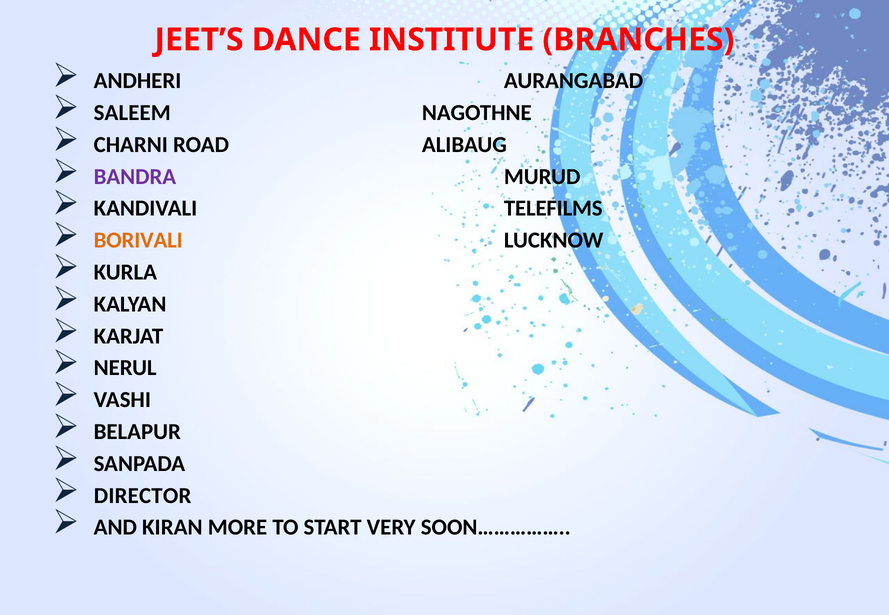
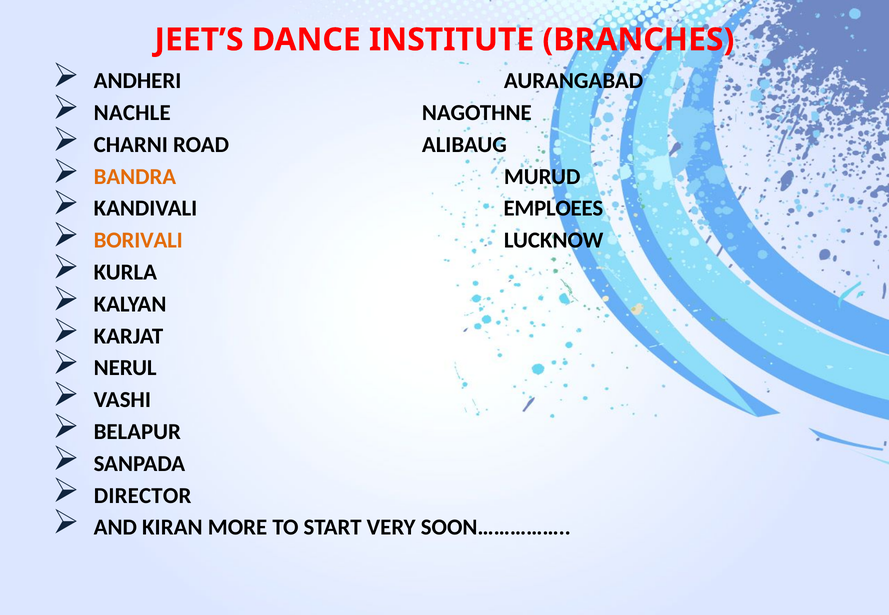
SALEEM: SALEEM -> NACHLE (132, 113)
BANDRA colour: purple -> orange (135, 177)
TELEFILMS: TELEFILMS -> EMPLOEES (553, 209)
